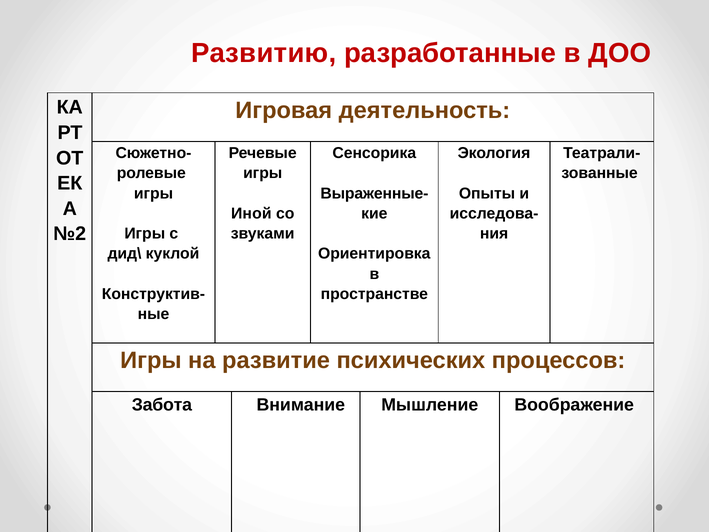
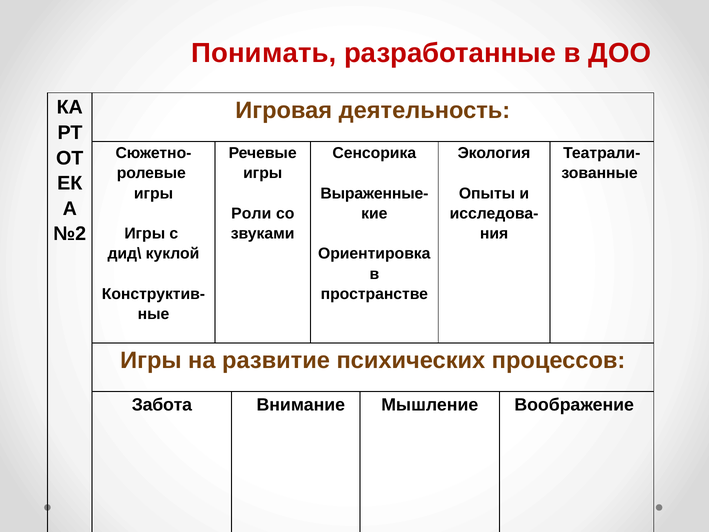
Развитию: Развитию -> Понимать (264, 53)
Иной: Иной -> Роли (251, 213)
